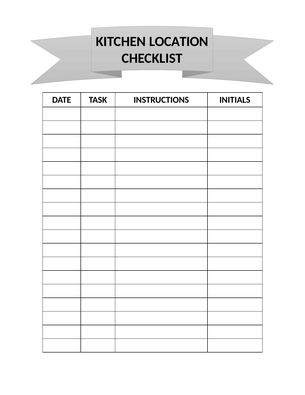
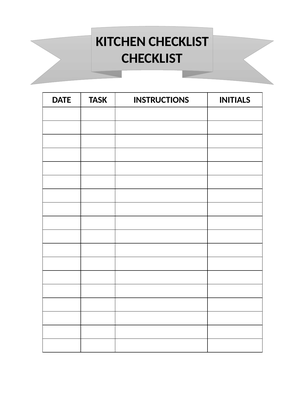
KITCHEN LOCATION: LOCATION -> CHECKLIST (179, 42)
